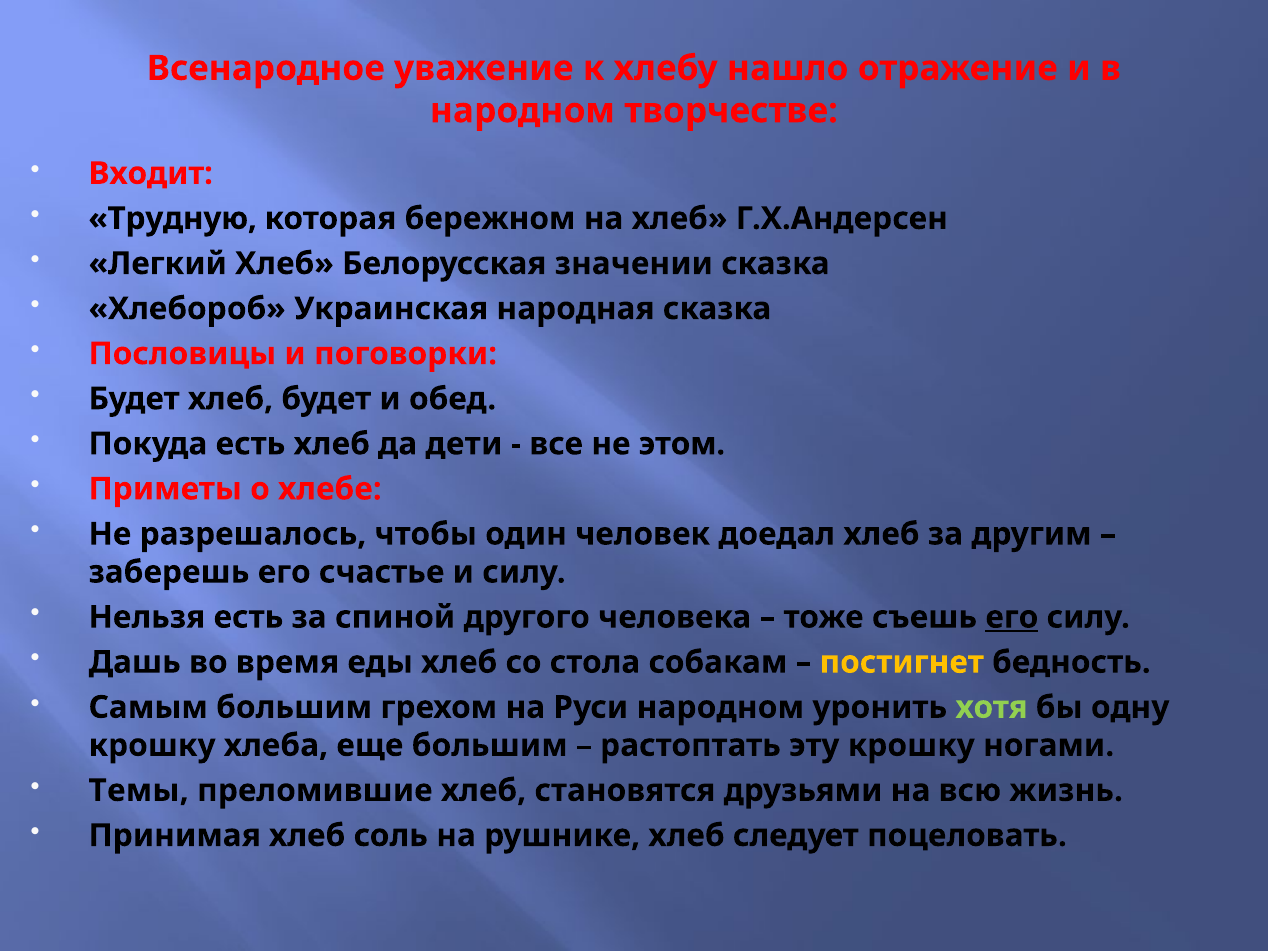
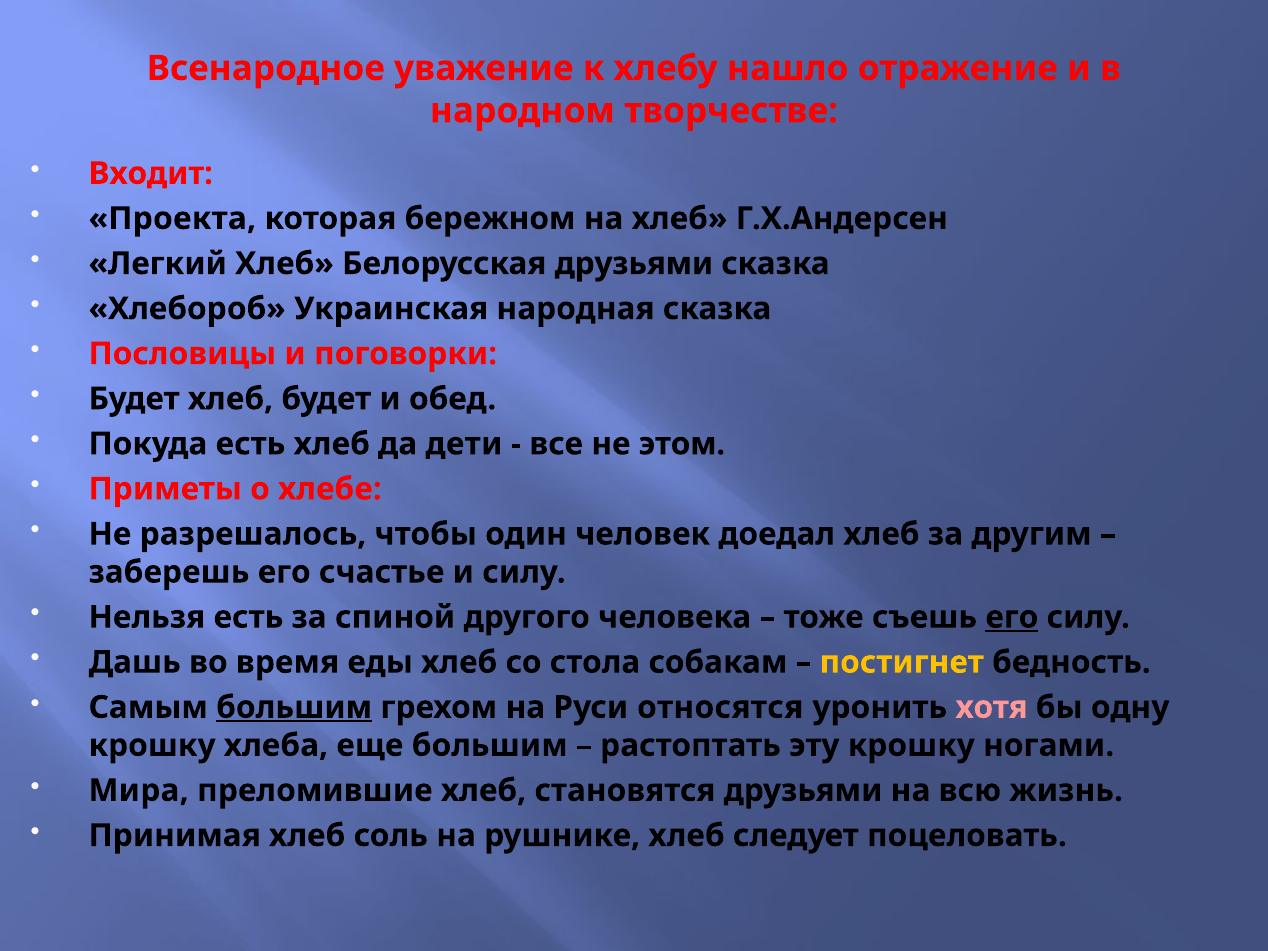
Трудную: Трудную -> Проекта (172, 219)
Белорусская значении: значении -> друзьями (634, 264)
большим underline: none -> present (294, 707)
Руси народном: народном -> относятся (720, 707)
хотя colour: light green -> pink (992, 707)
Темы: Темы -> Мира (139, 790)
